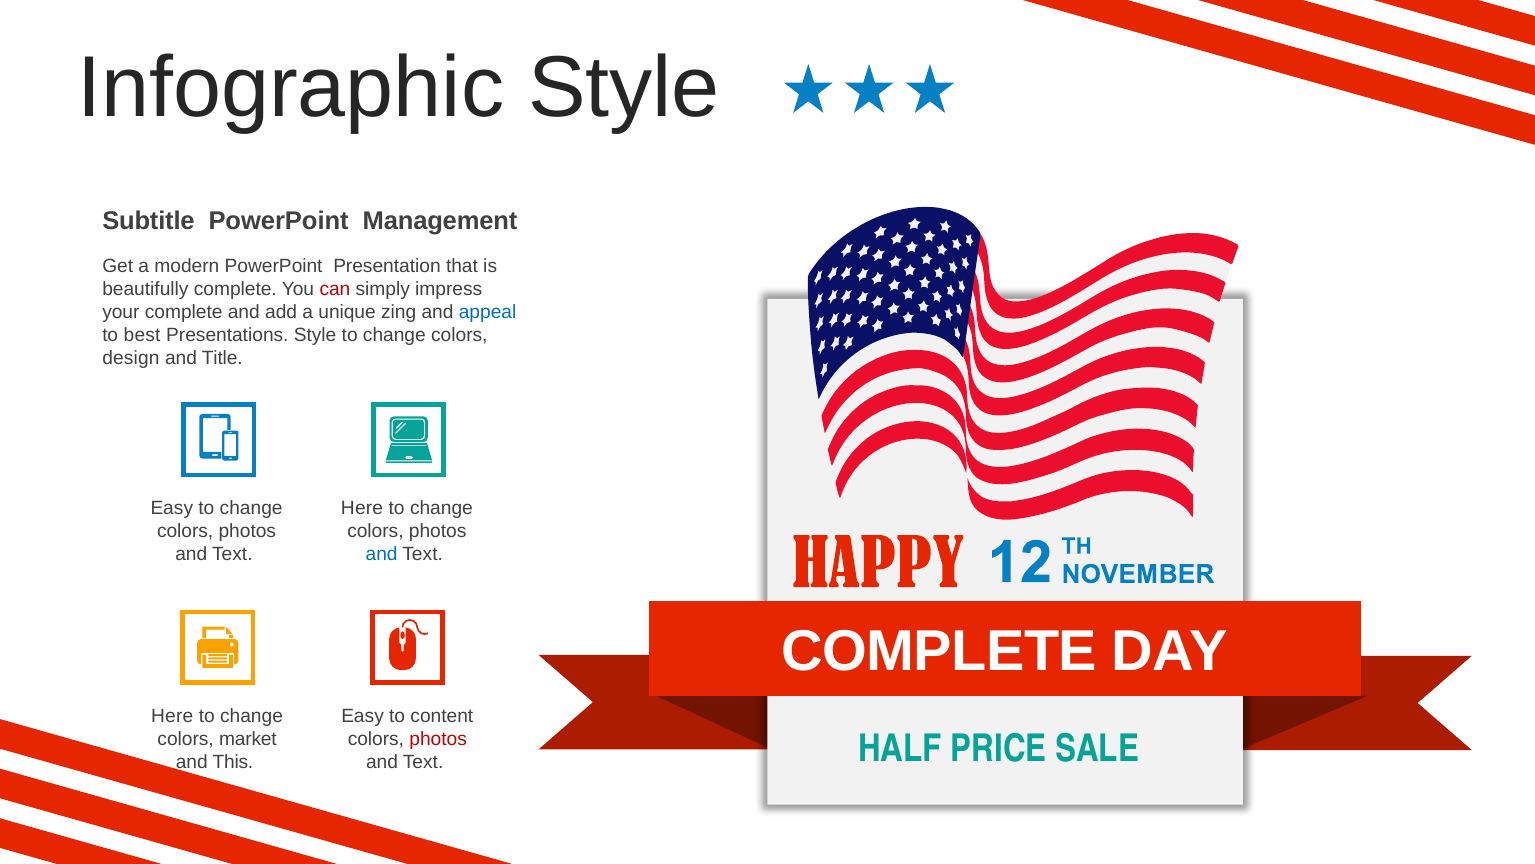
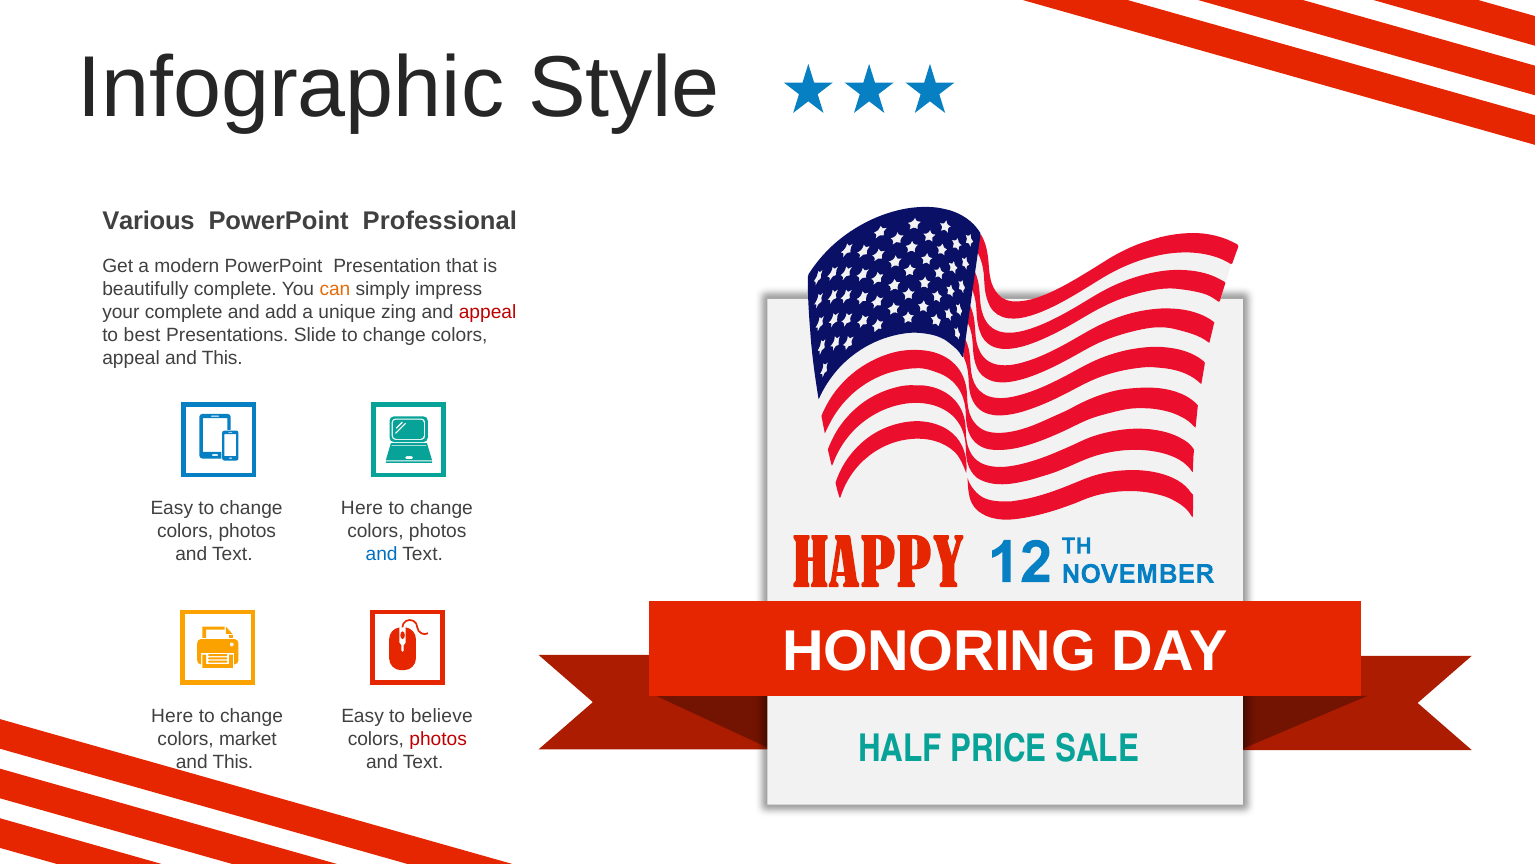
Subtitle: Subtitle -> Various (148, 221)
Management: Management -> Professional (440, 221)
can colour: red -> orange (335, 289)
appeal colour: blue -> red (488, 312)
Presentations Style: Style -> Slide (315, 335)
design: design -> appeal (131, 358)
Title: Title -> This (222, 358)
COMPLETE: COMPLETE -> HONORING (939, 651)
content: content -> believe (442, 715)
